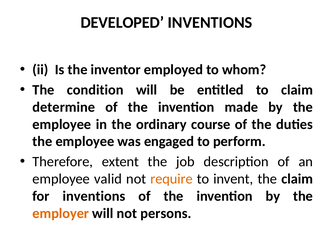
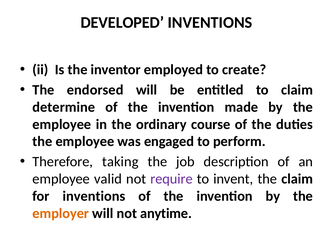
whom: whom -> create (244, 70)
condition: condition -> endorsed (95, 90)
extent: extent -> taking (120, 162)
require colour: orange -> purple (172, 179)
persons: persons -> anytime (166, 213)
